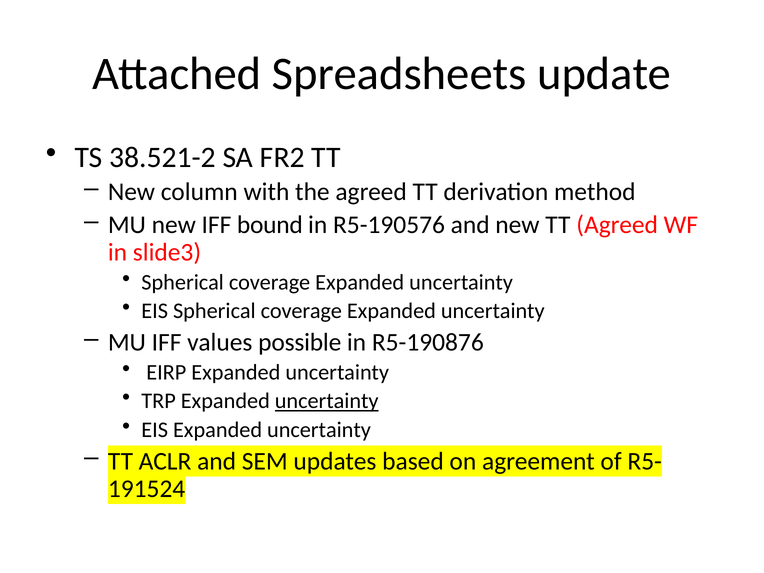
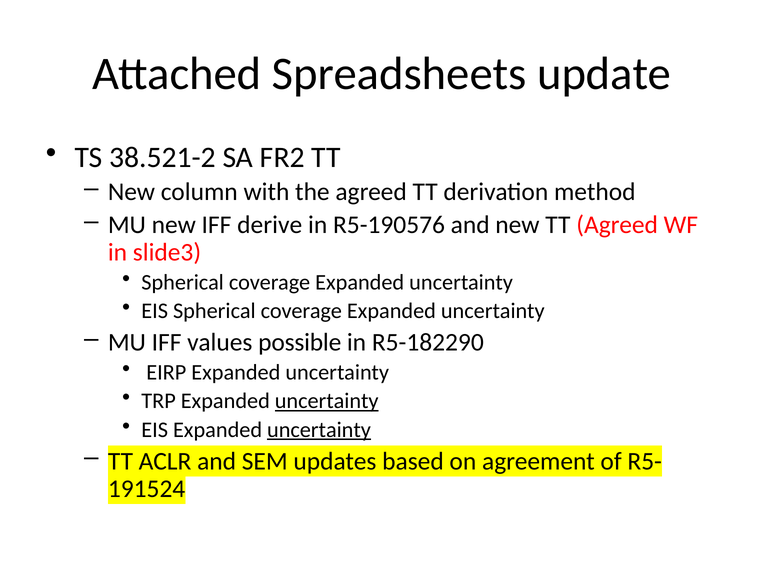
bound: bound -> derive (270, 225)
R5-190876: R5-190876 -> R5-182290 (428, 342)
uncertainty underline: none -> present (319, 430)
